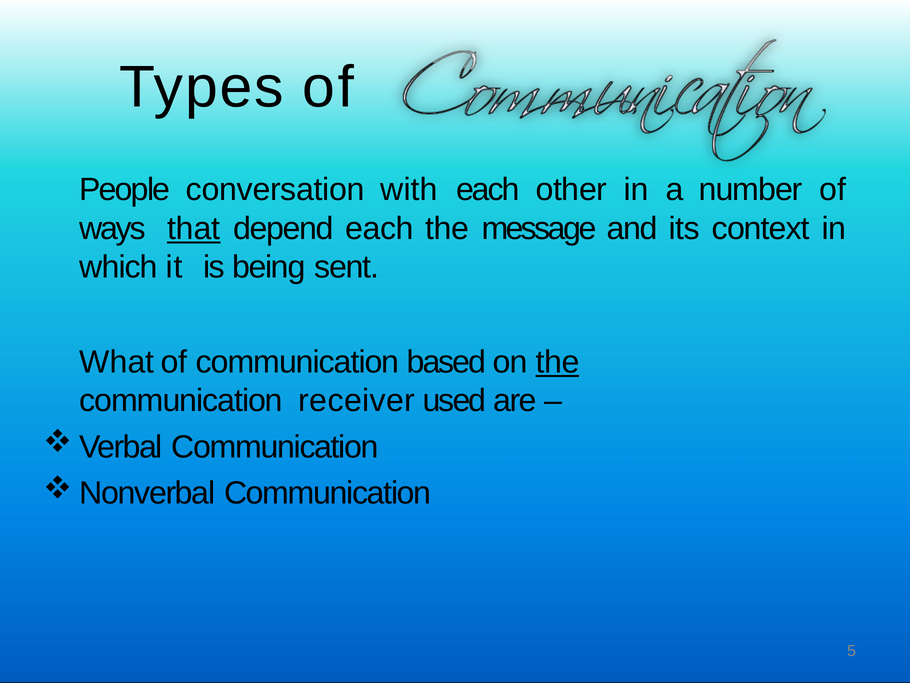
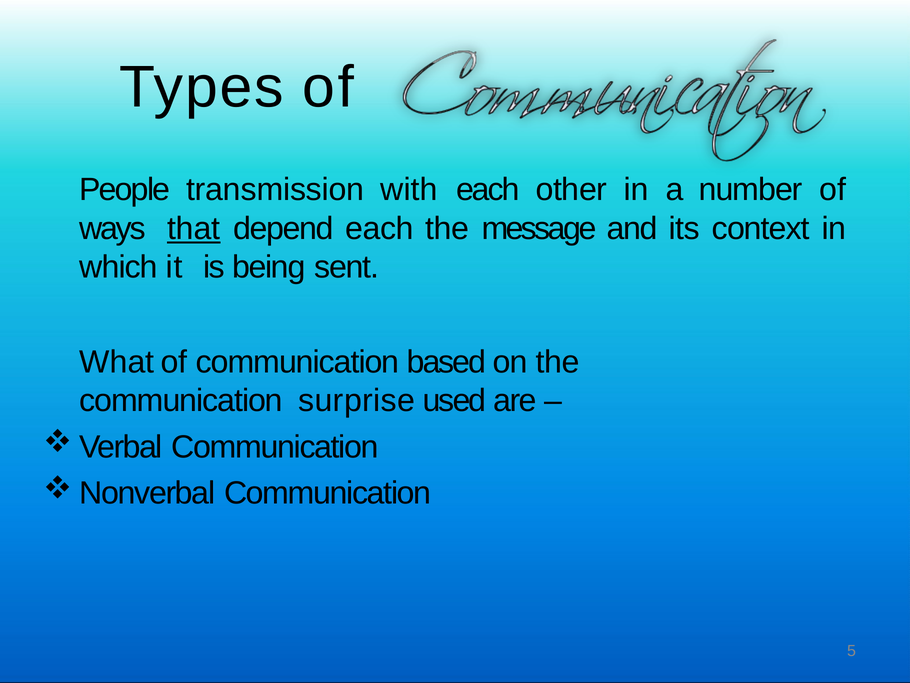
conversation: conversation -> transmission (275, 190)
the underline: present -> none (558, 362)
receiver: receiver -> surprise (357, 401)
